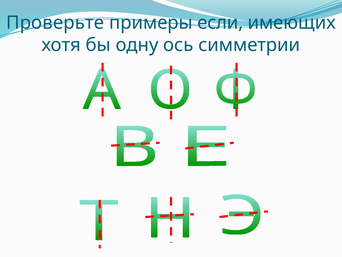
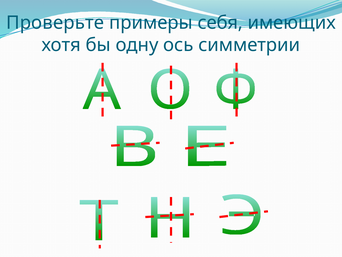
если: если -> себя (220, 23)
